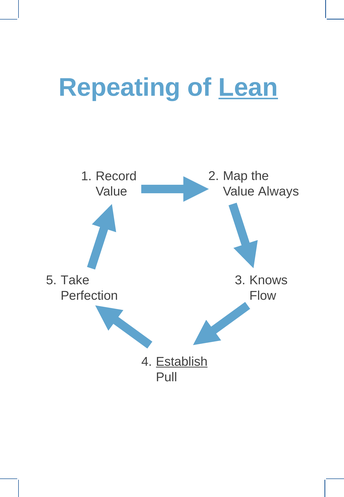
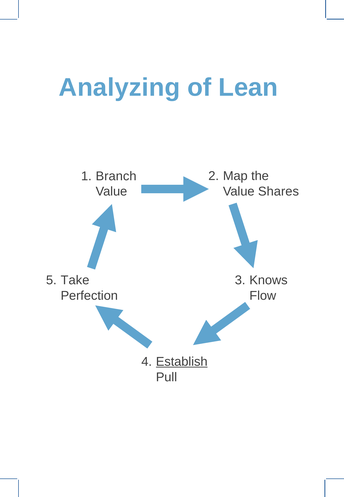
Repeating: Repeating -> Analyzing (119, 88)
Lean underline: present -> none (248, 88)
Record: Record -> Branch (116, 176)
Always: Always -> Shares (278, 191)
